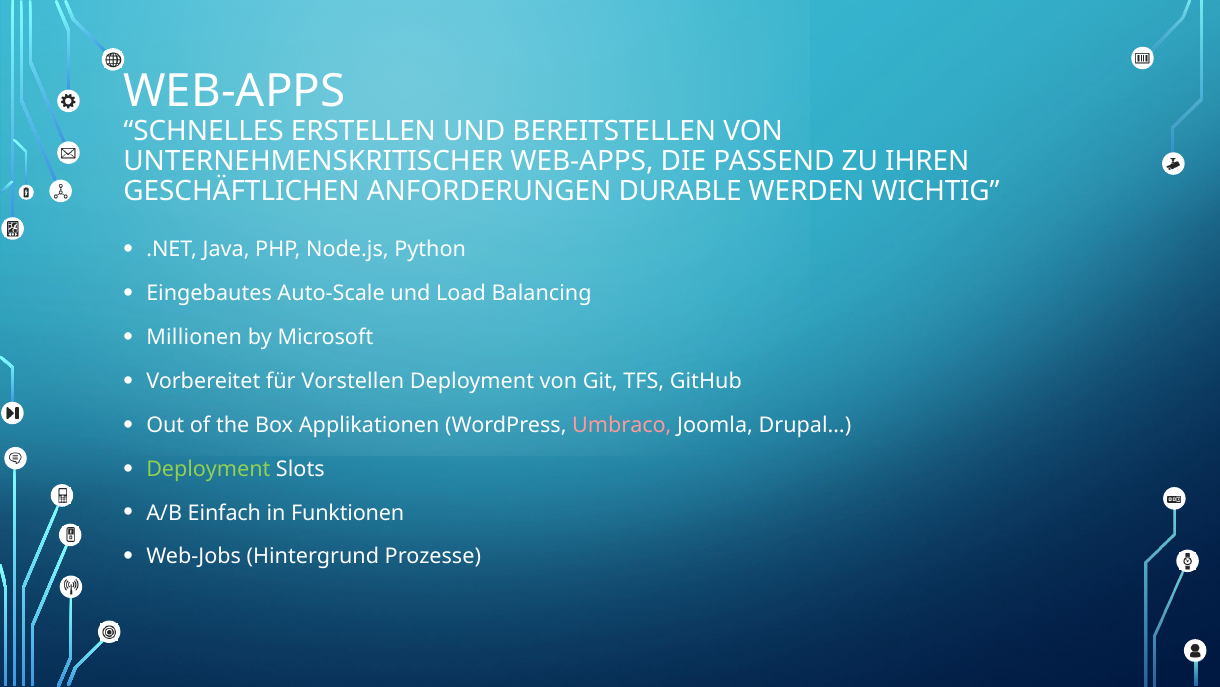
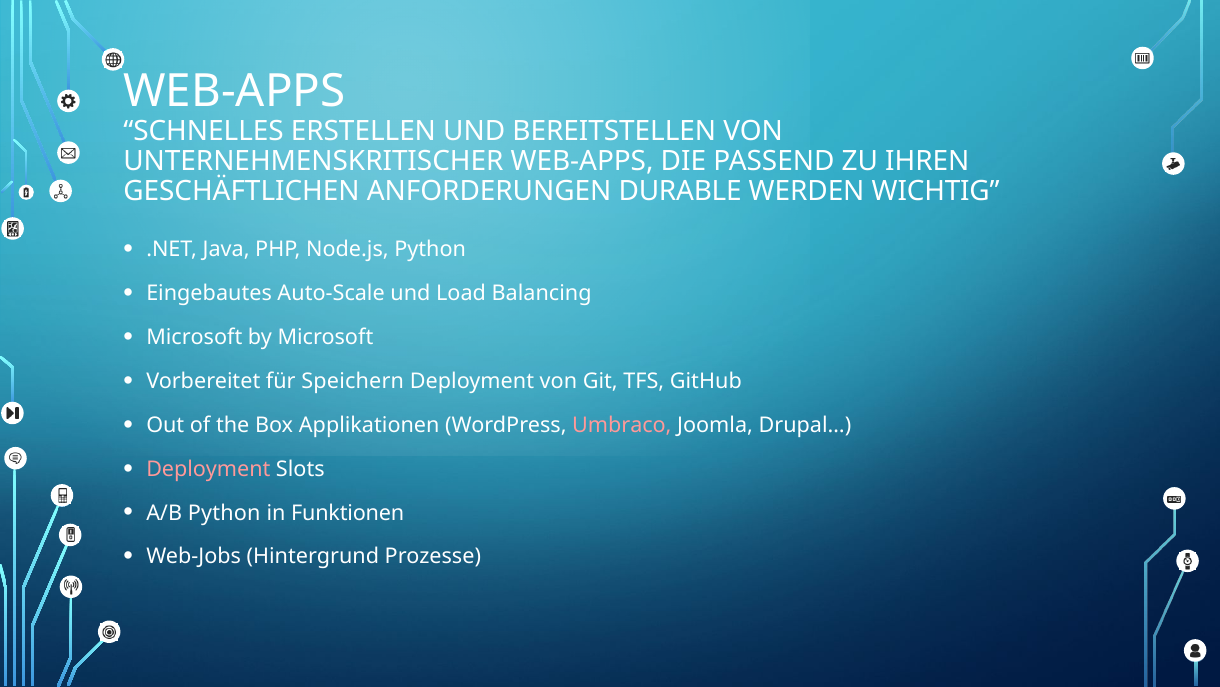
Millionen: Millionen -> Microsoft (194, 337)
Vorstellen: Vorstellen -> Speichern (353, 381)
Deployment colour: light green -> pink (208, 469)
A/B Einfach: Einfach -> Python (224, 512)
